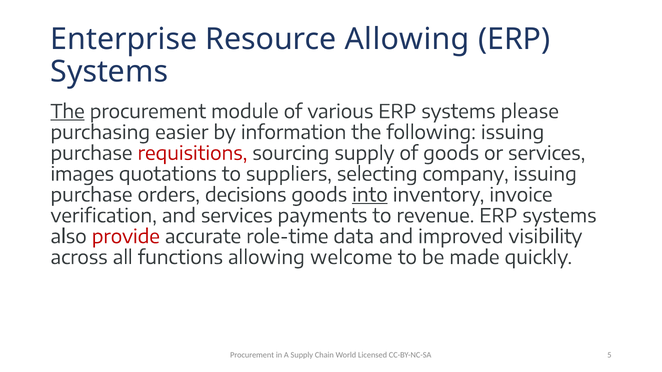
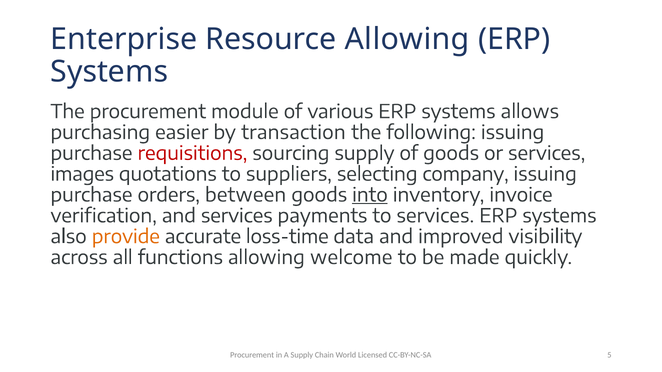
The underline: present -> none (68, 112)
please: please -> allows (530, 112)
information: information -> transaction (293, 133)
decisions: decisions -> between (246, 195)
to revenue: revenue -> services (435, 216)
provide colour: red -> orange (126, 237)
role-time: role-time -> loss-time (287, 237)
